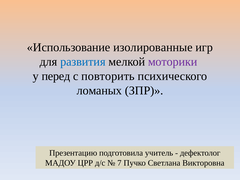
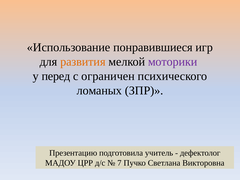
изолированные: изолированные -> понравившиеся (153, 47)
развития colour: blue -> orange (83, 62)
повторить: повторить -> ограничен (108, 76)
